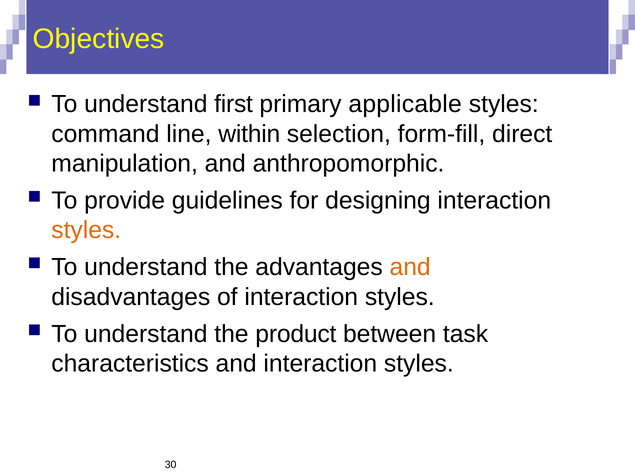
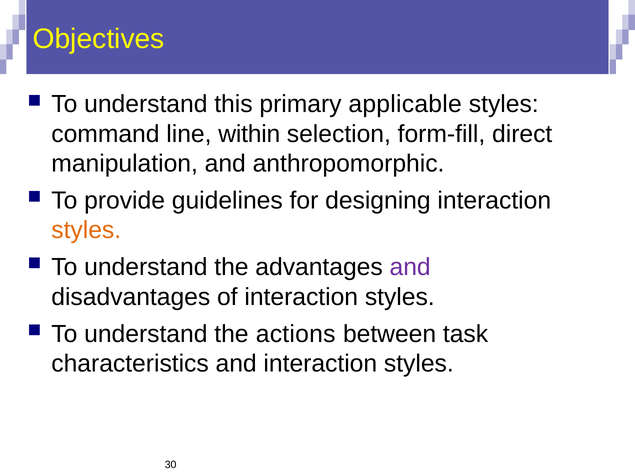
first: first -> this (233, 104)
and colour: orange -> purple (410, 267)
product: product -> actions (296, 334)
